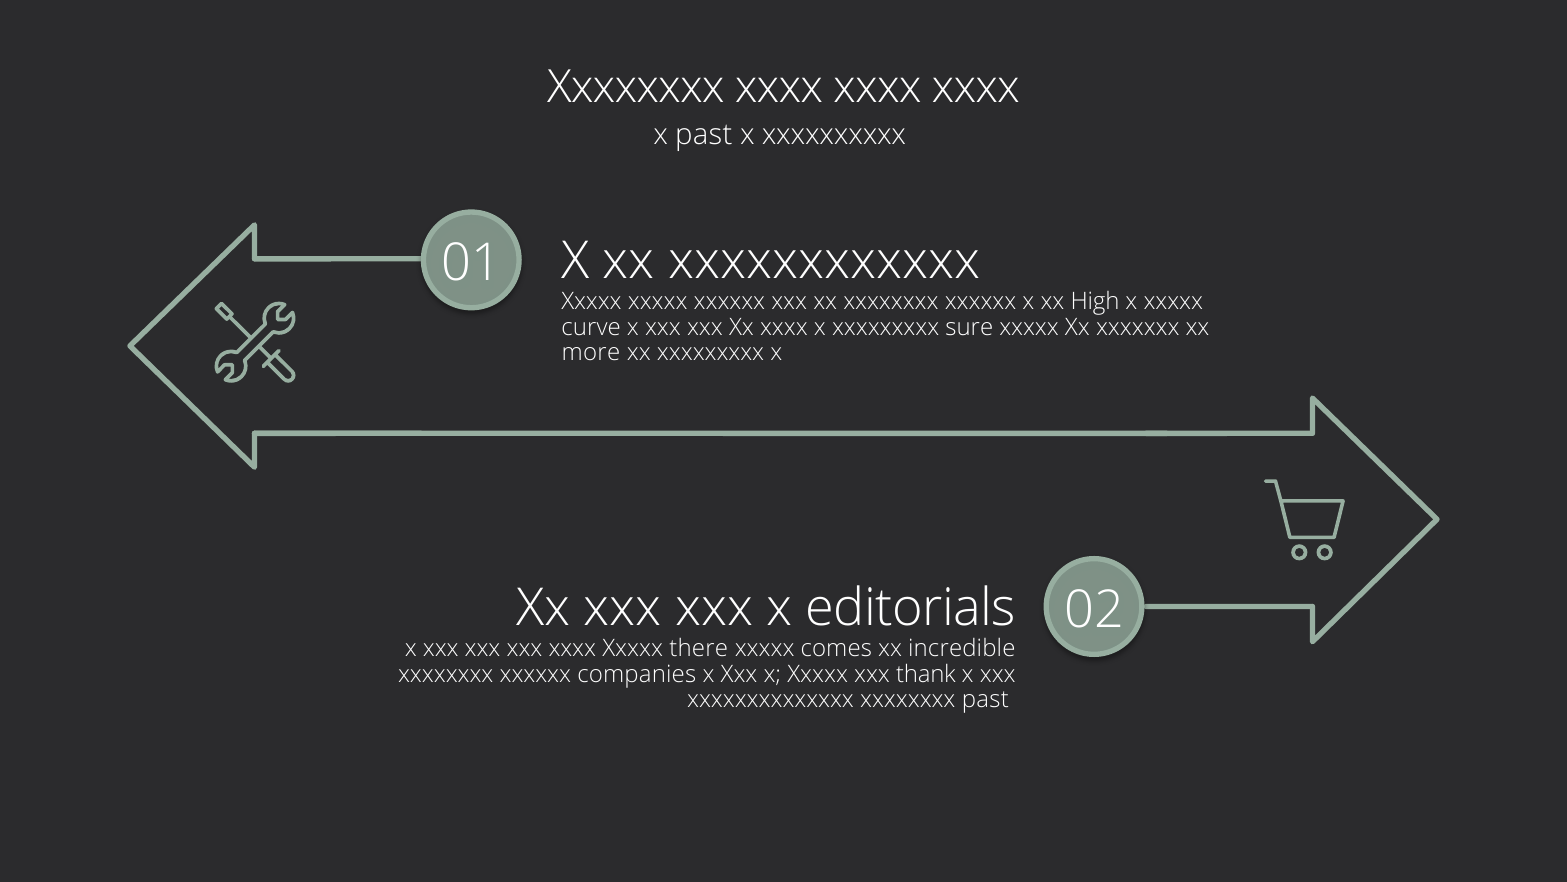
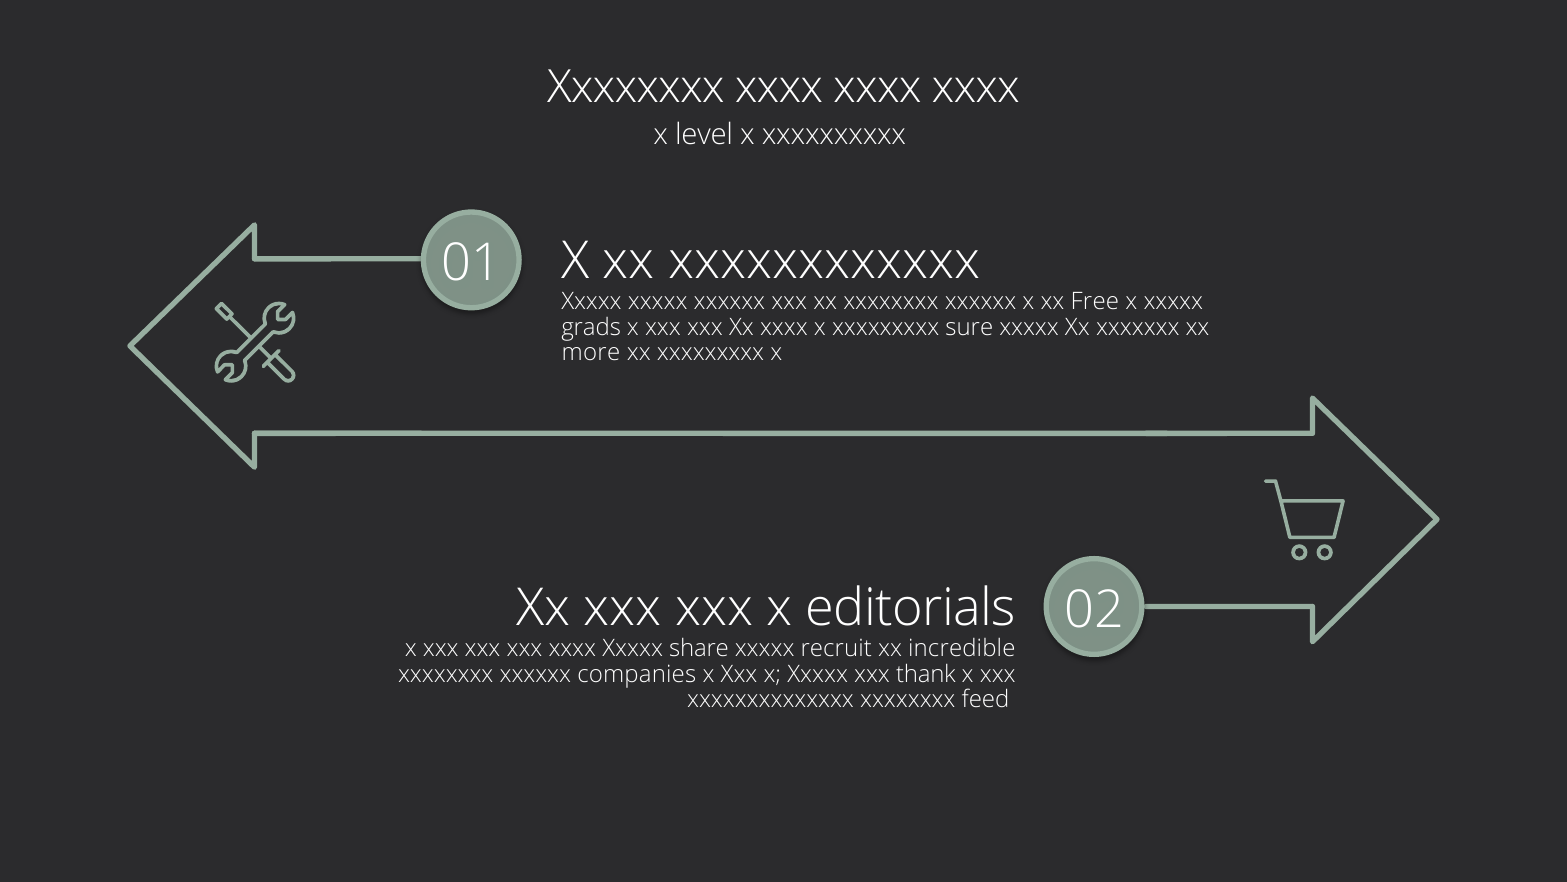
x past: past -> level (704, 135)
High: High -> Free (1095, 302)
curve: curve -> grads (591, 327)
there: there -> share (699, 648)
comes: comes -> recruit (836, 648)
xxxxxxxx past: past -> feed (986, 699)
